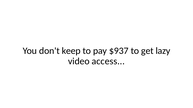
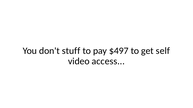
keep: keep -> stuff (71, 51)
$937: $937 -> $497 (119, 51)
lazy: lazy -> self (163, 51)
